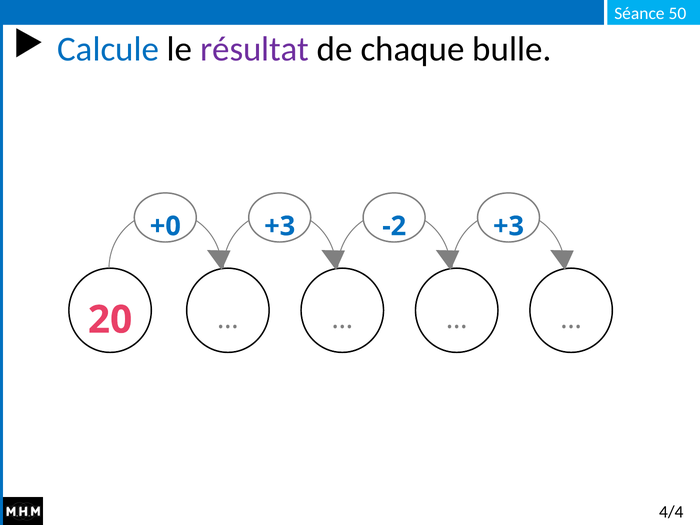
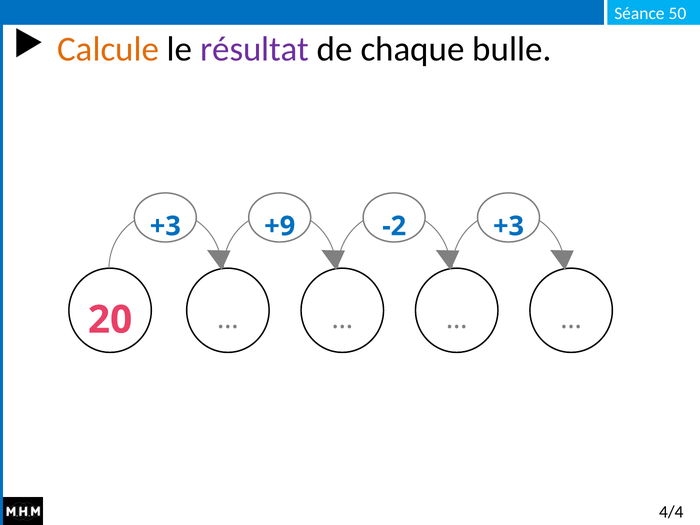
Calcule colour: blue -> orange (108, 49)
+0: +0 -> +3 (165, 226)
+3: +3 -> +9 (280, 226)
